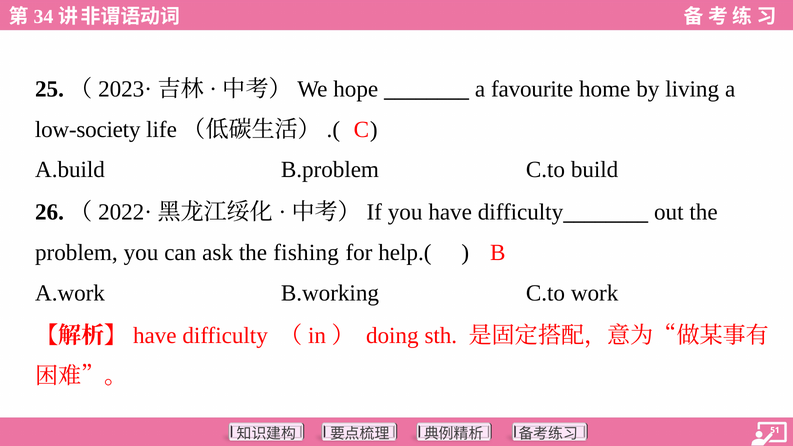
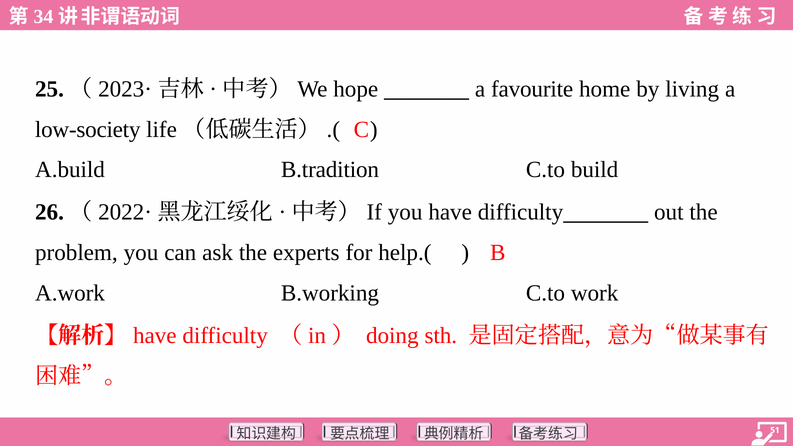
B.problem: B.problem -> B.tradition (330, 170)
fishing: fishing -> experts (306, 253)
